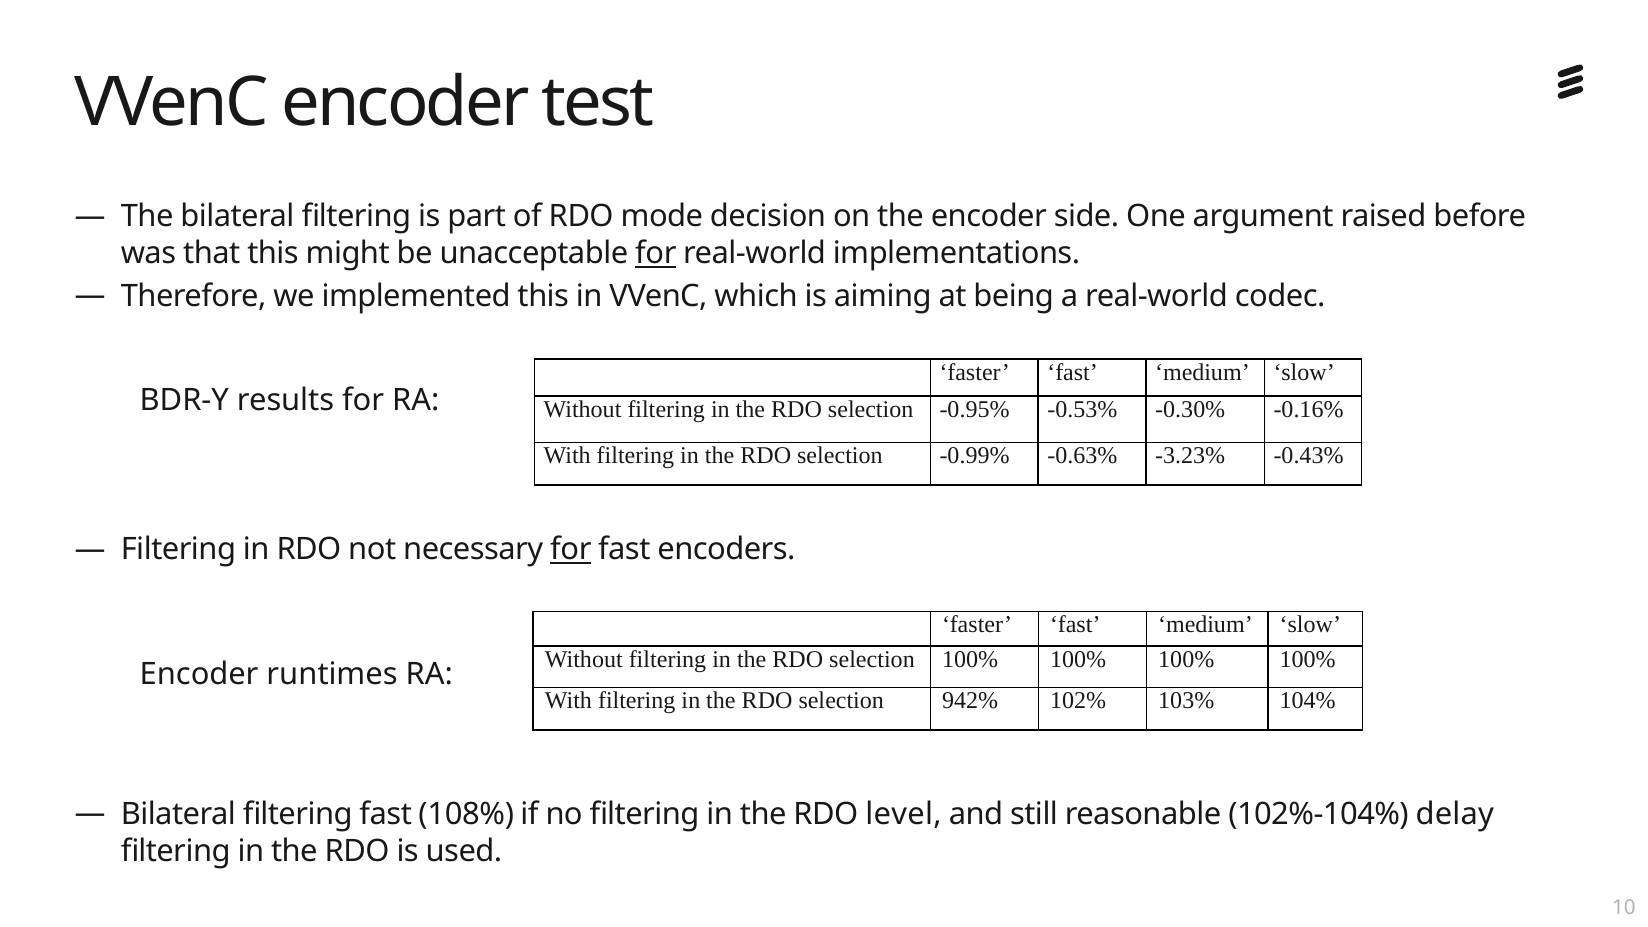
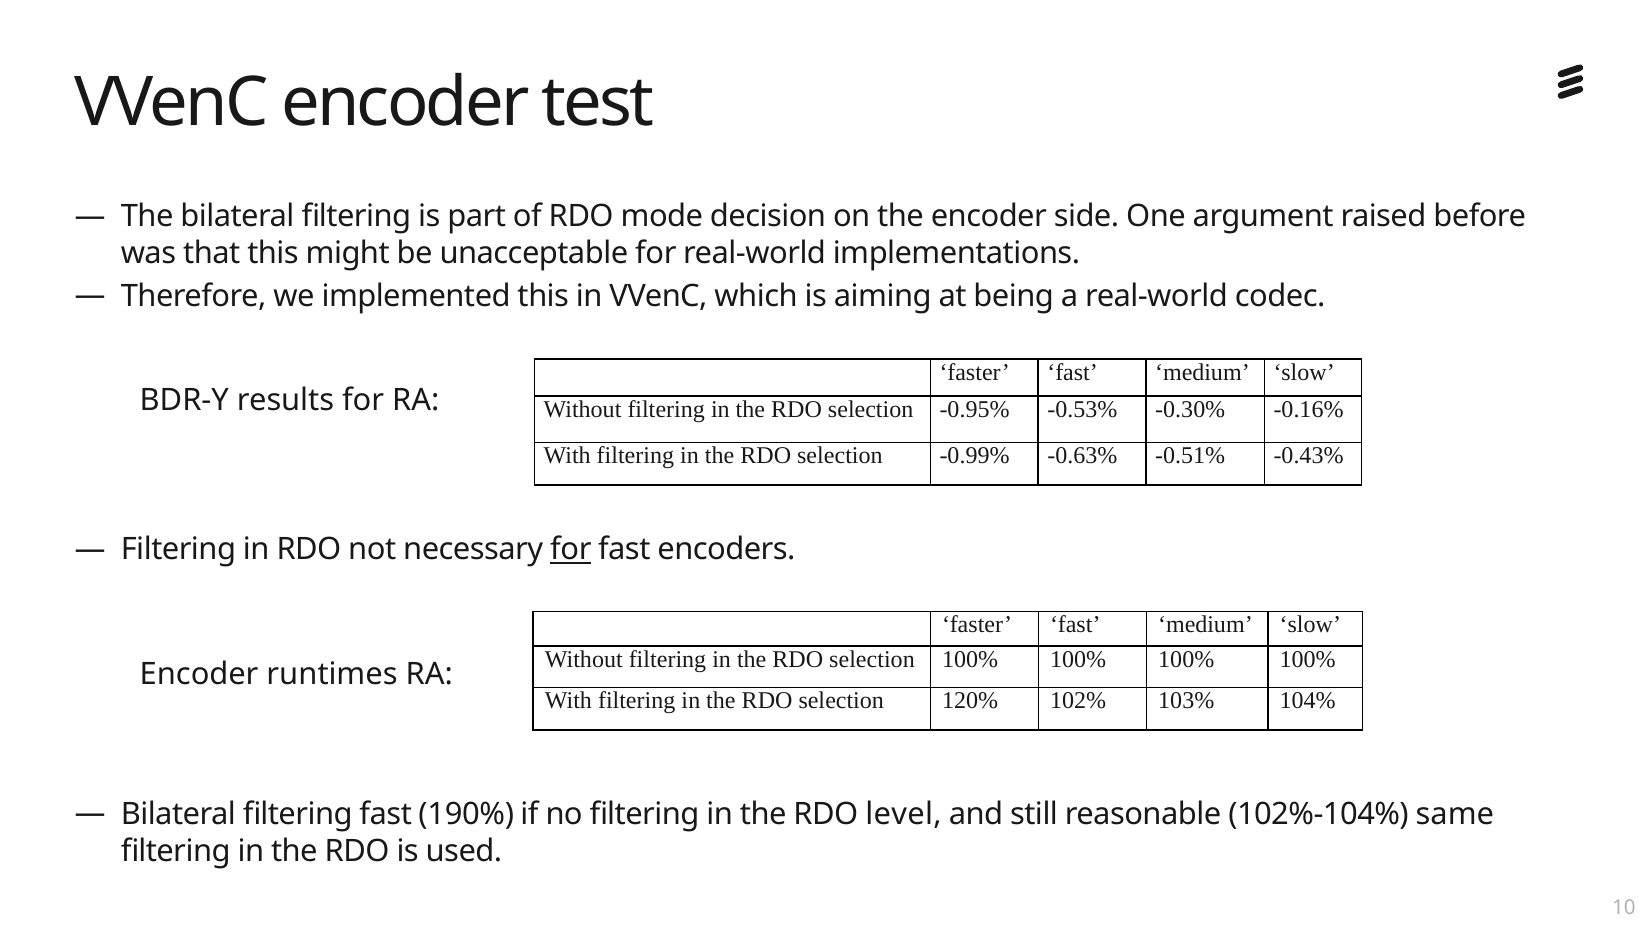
for underline: present -> none (656, 254)
-3.23%: -3.23% -> -0.51% (1190, 456)
942%: 942% -> 120% (970, 701)
108%: 108% -> 190% (466, 814)
delay: delay -> same (1455, 814)
